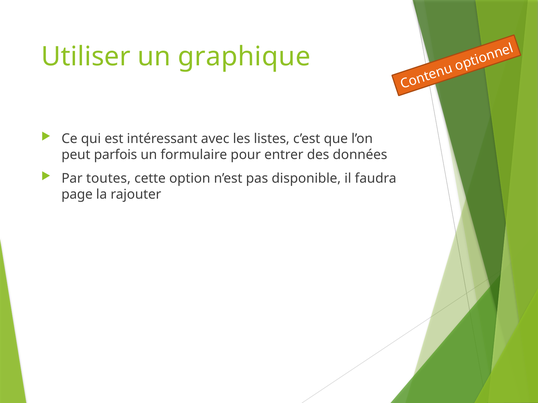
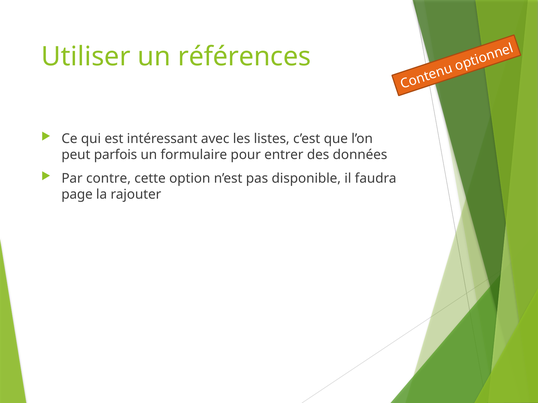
graphique: graphique -> références (244, 57)
toutes: toutes -> contre (108, 179)
